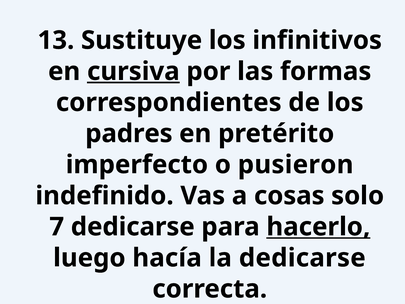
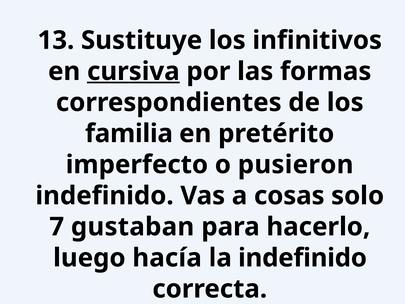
padres: padres -> familia (129, 133)
7 dedicarse: dedicarse -> gustaban (133, 227)
hacerlo underline: present -> none (318, 227)
la dedicarse: dedicarse -> indefinido (303, 258)
